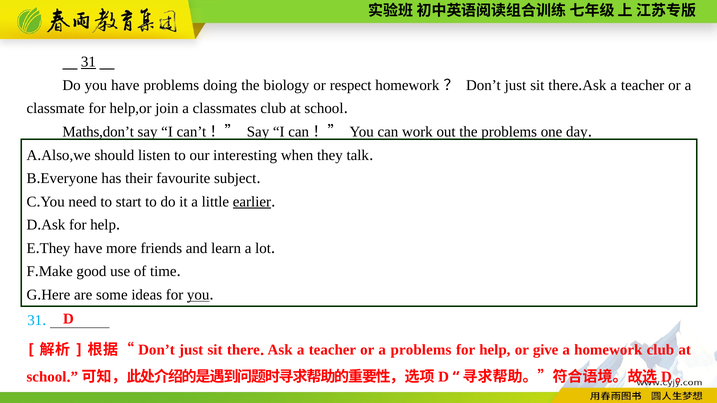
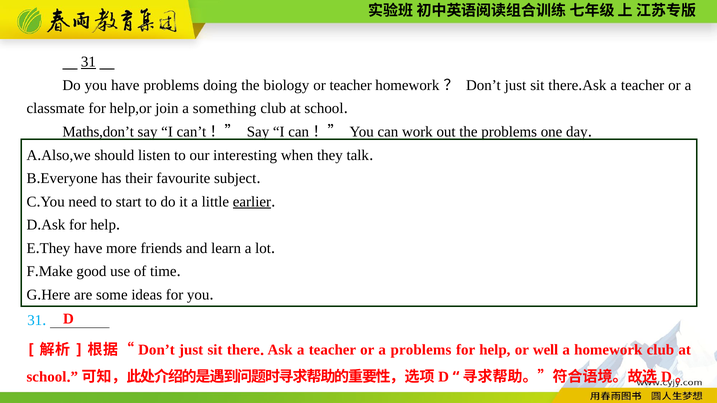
or respect: respect -> teacher (351, 85)
classmates: classmates -> something (225, 109)
you underline: present -> none (198, 295)
give: give -> well (546, 350)
